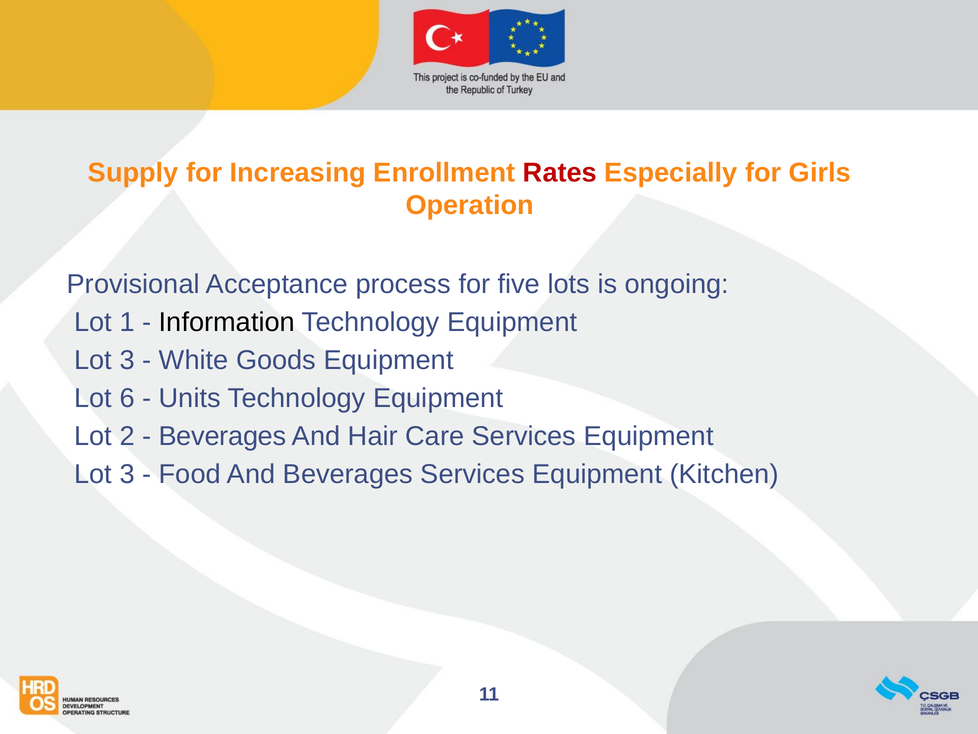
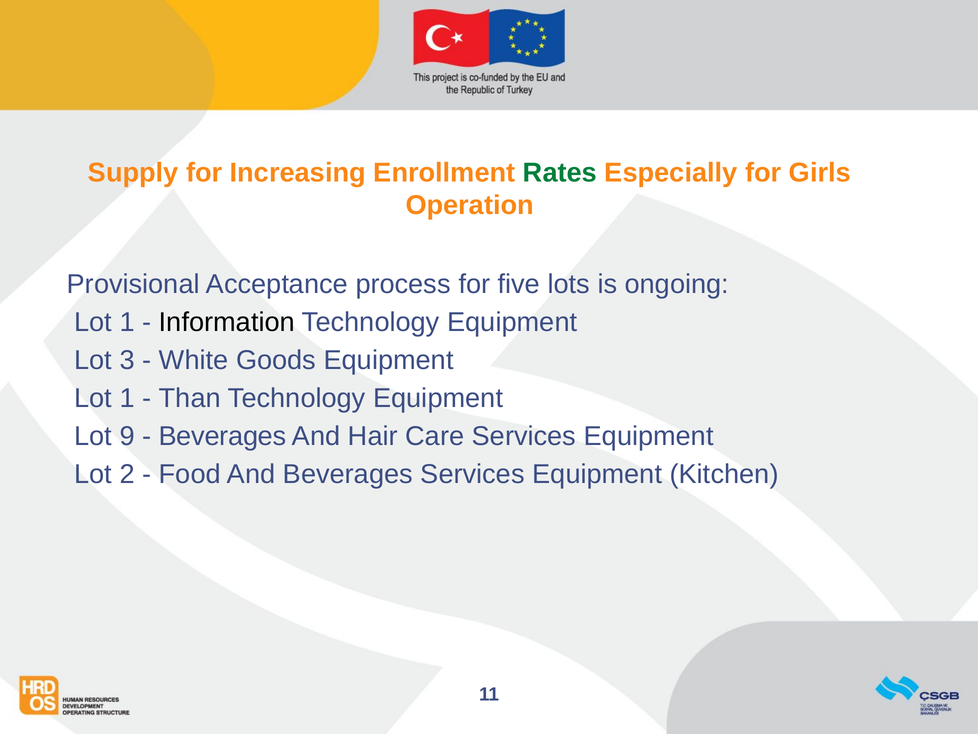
Rates colour: red -> green (560, 172)
6: 6 -> 1 (127, 398)
Units: Units -> Than (190, 398)
2: 2 -> 9 (127, 436)
3: 3 -> 2 (127, 474)
